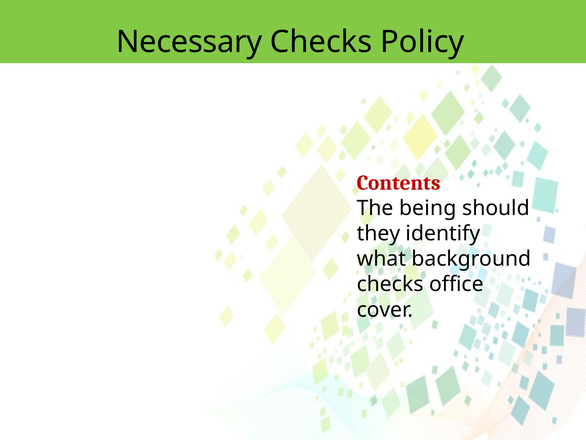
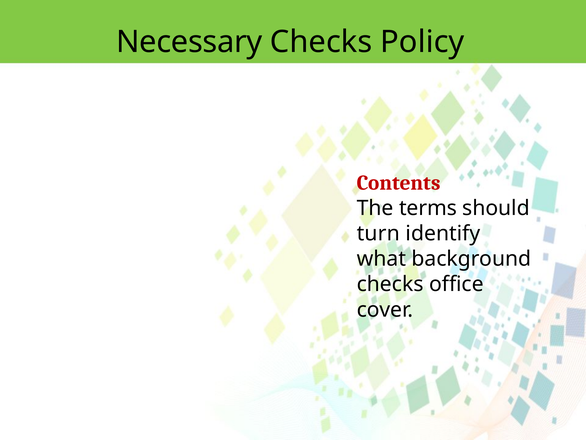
being: being -> terms (428, 208)
they: they -> turn (378, 233)
